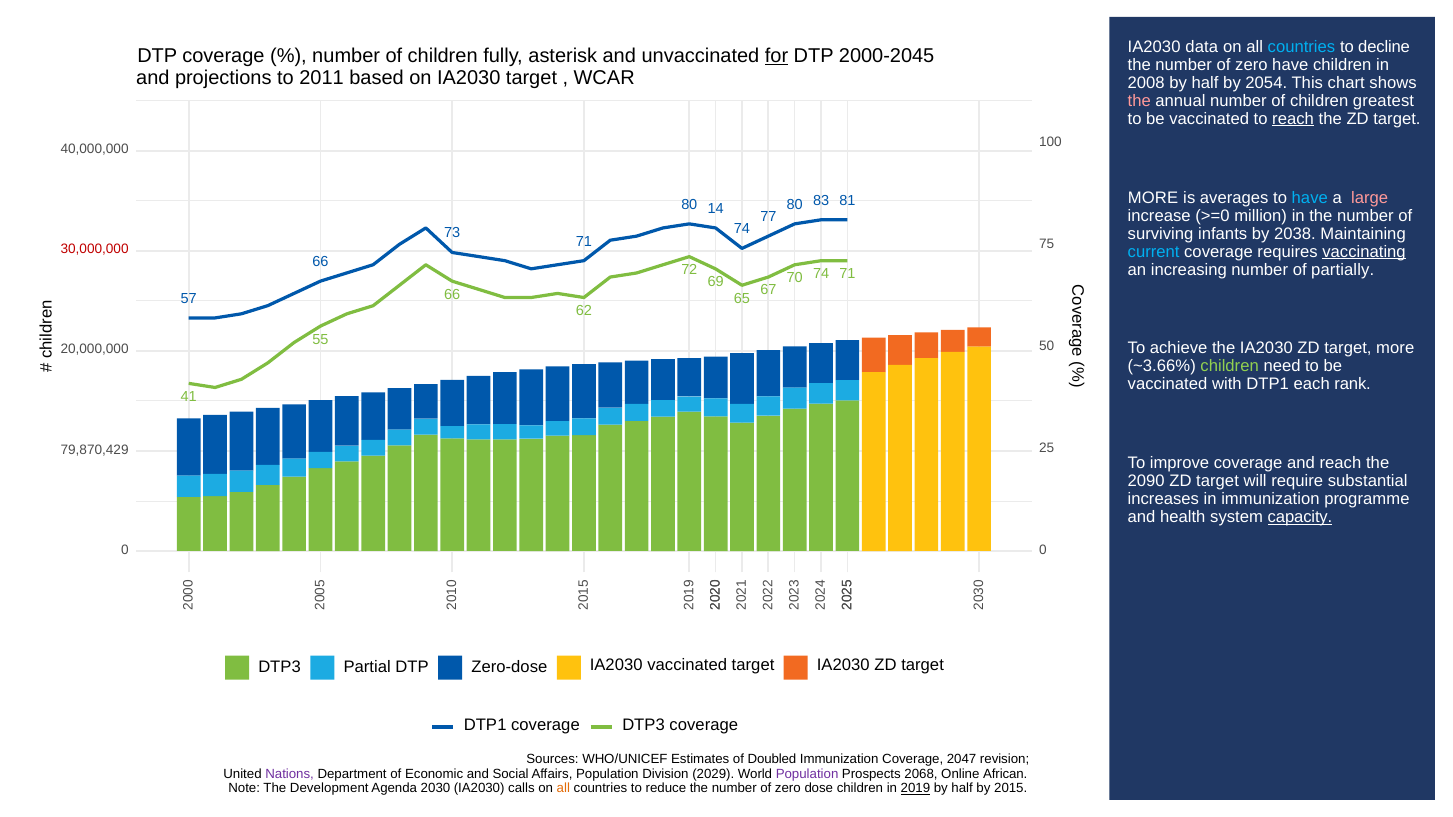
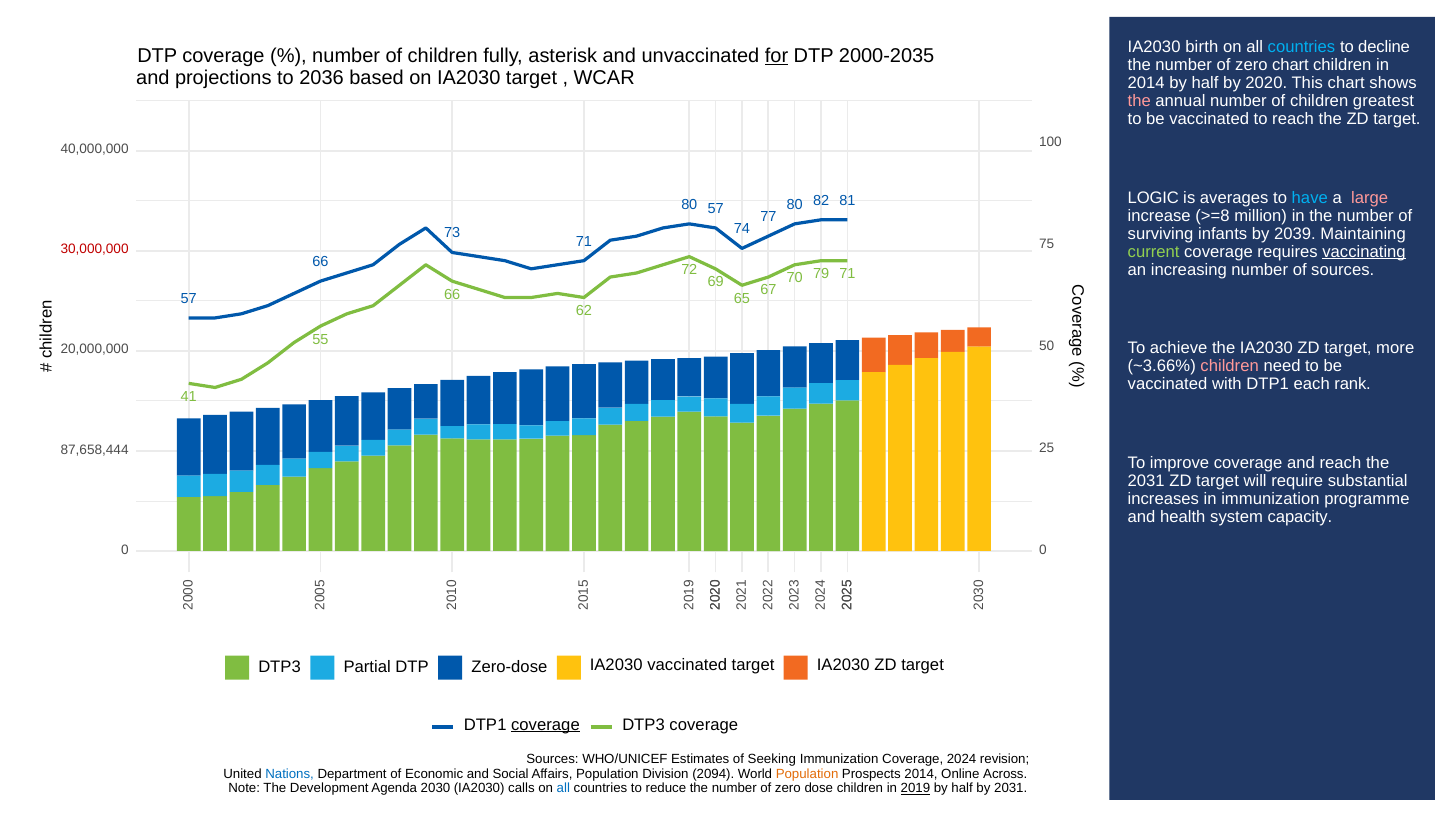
data: data -> birth (1202, 47)
2000-2045: 2000-2045 -> 2000-2035 (887, 56)
zero have: have -> chart (1290, 65)
2011: 2011 -> 2036 (322, 78)
2008: 2008 -> 2014 (1146, 83)
2054: 2054 -> 2020 (1266, 83)
reach underline: present -> none (1293, 119)
MORE: MORE -> LOGIC (1153, 198)
80 14: 14 -> 57 (716, 209)
83: 83 -> 82 (821, 201)
>=0: >=0 -> >=8 (1212, 216)
2038: 2038 -> 2039 (1295, 234)
current colour: light blue -> light green (1154, 252)
of partially: partially -> sources (1343, 270)
70 74: 74 -> 79 (821, 274)
children colour: light green -> pink (1230, 366)
79,870,429: 79,870,429 -> 87,658,444 (95, 450)
2090: 2090 -> 2031 (1146, 481)
capacity underline: present -> none (1300, 517)
coverage underline: none -> present (545, 725)
Doubled: Doubled -> Seeking (772, 760)
2047: 2047 -> 2024 (962, 760)
Nations colour: purple -> blue (290, 774)
2029: 2029 -> 2094 (713, 774)
Population colour: purple -> orange (807, 774)
Prospects 2068: 2068 -> 2014 (921, 774)
African: African -> Across (1005, 774)
all colour: orange -> blue (563, 789)
by 2015: 2015 -> 2031 (1011, 789)
